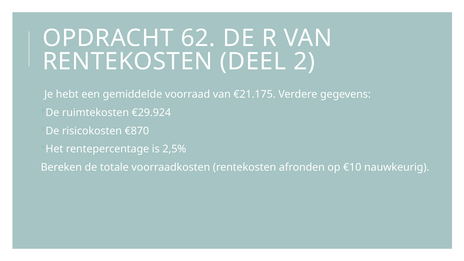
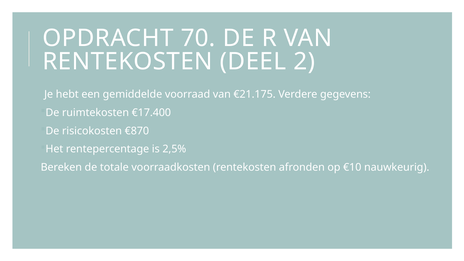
62: 62 -> 70 (198, 38)
€29.924: €29.924 -> €17.400 (151, 113)
